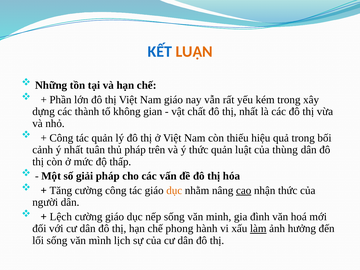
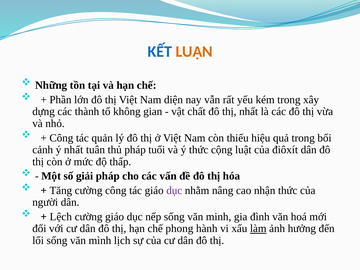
Nam giáo: giáo -> diện (173, 100)
trên: trên -> tuổi (157, 150)
thức quản: quản -> cộng (222, 150)
thùng: thùng -> điôxít (285, 150)
dục colour: orange -> purple (174, 190)
cao underline: present -> none (244, 190)
